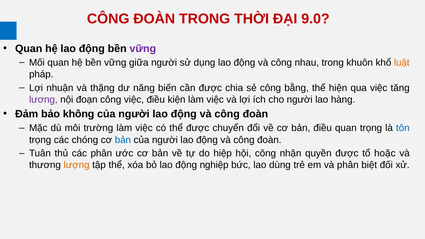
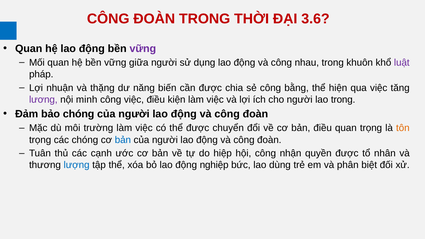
9.0: 9.0 -> 3.6 (315, 19)
luật colour: orange -> purple (402, 63)
đoạn: đoạn -> minh (87, 100)
lao hàng: hàng -> trong (343, 100)
bảo không: không -> chóng (79, 114)
tôn colour: blue -> orange (403, 128)
các phân: phân -> cạnh (101, 153)
hoặc: hoặc -> nhân (385, 153)
lượng colour: orange -> blue (77, 165)
